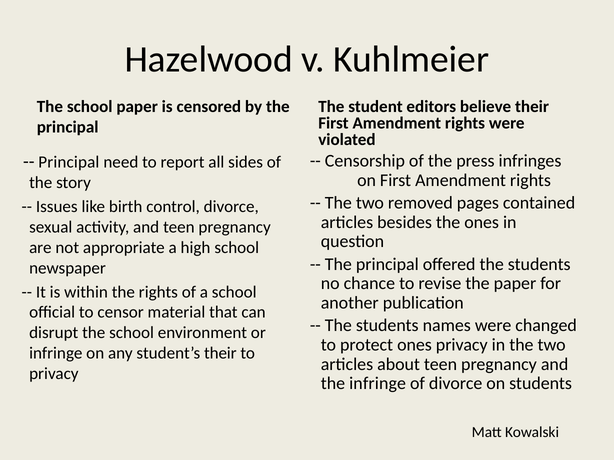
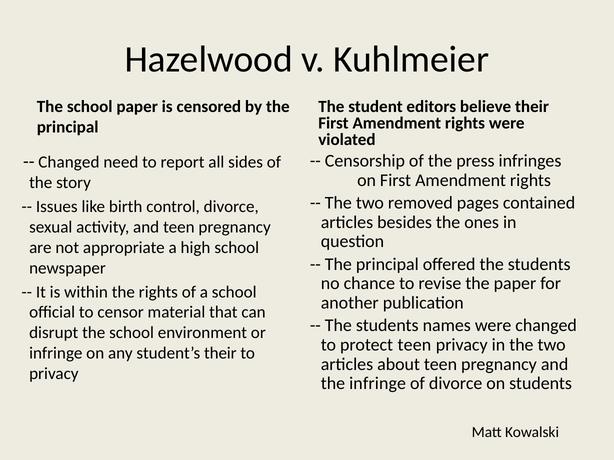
Principal: Principal -> Changed (69, 162)
protect ones: ones -> teen (414, 345)
